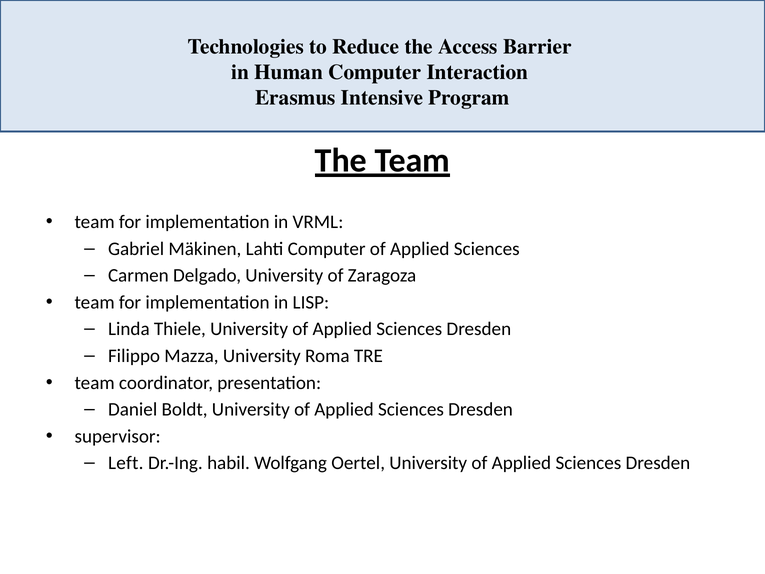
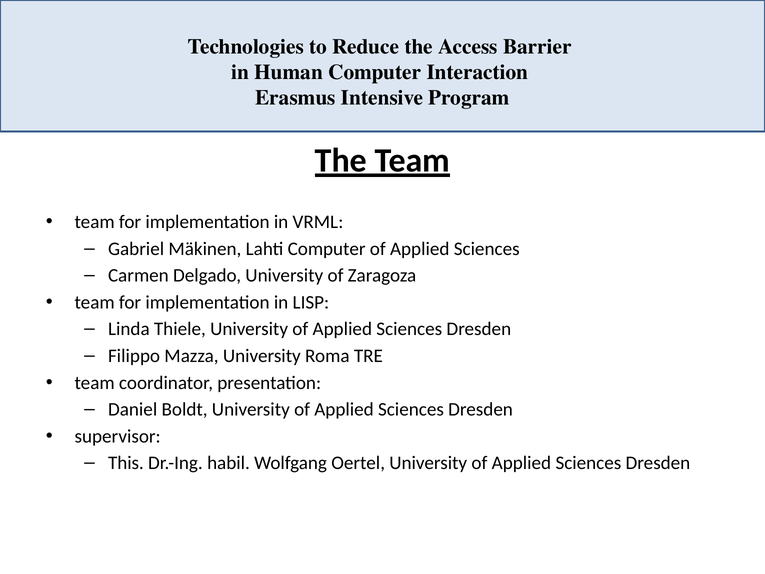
Left: Left -> This (126, 463)
